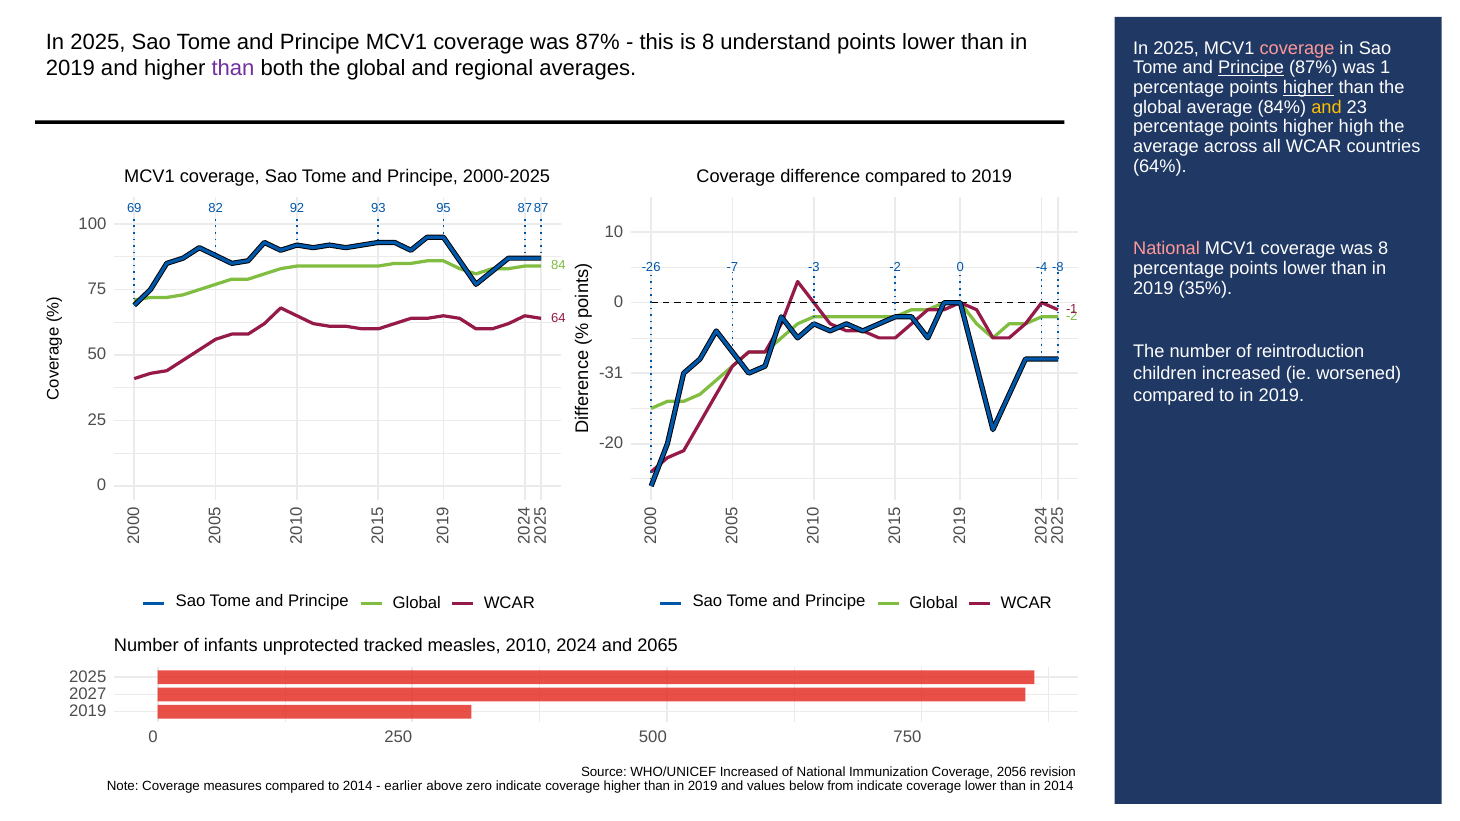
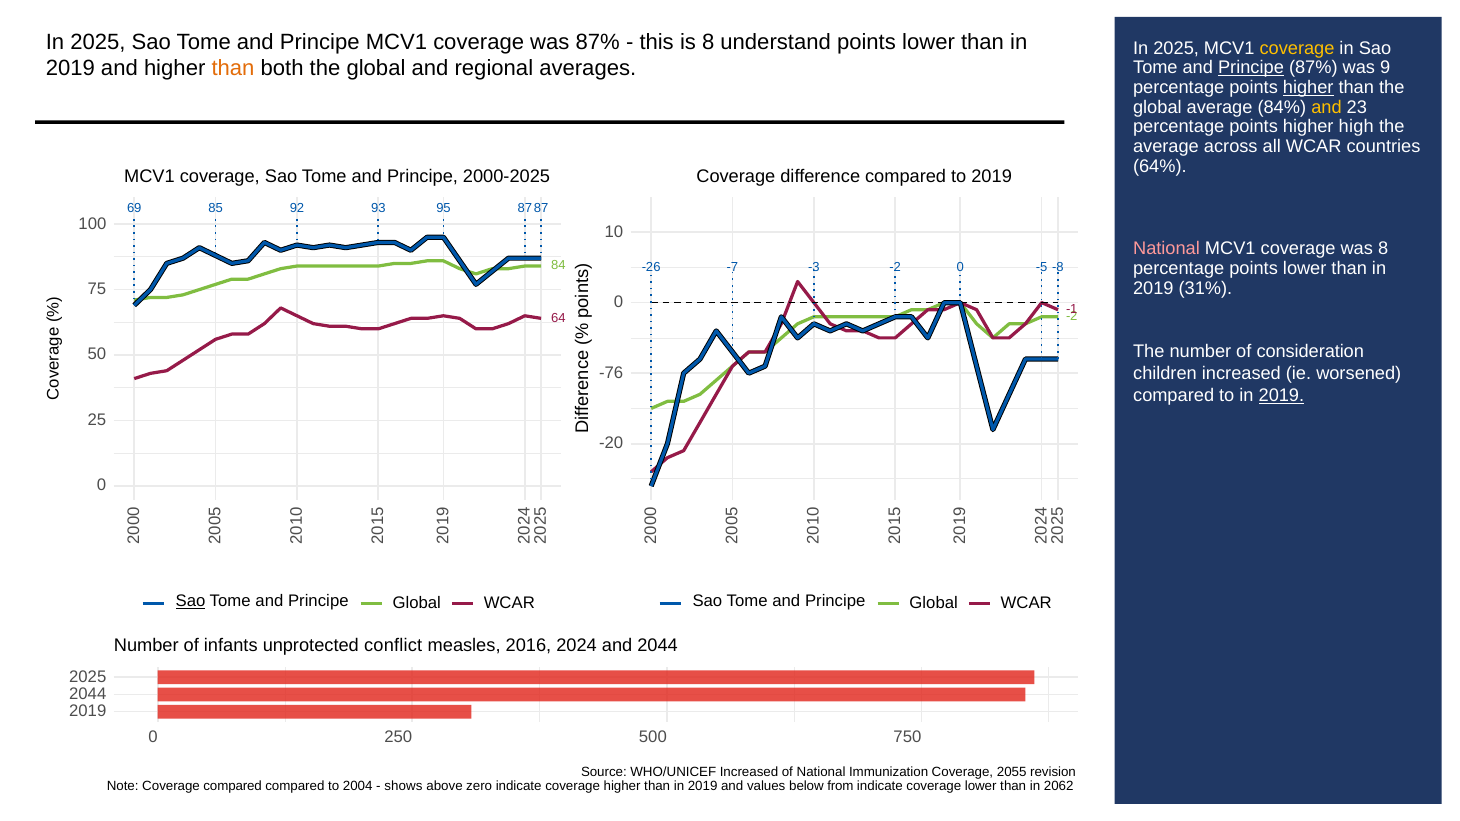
coverage colour: pink -> yellow (1297, 48)
than colour: purple -> orange (233, 69)
was 1: 1 -> 9 (1385, 68)
82: 82 -> 85 (216, 208)
-4: -4 -> -5 (1042, 267)
35%: 35% -> 31% (1205, 288)
reintroduction: reintroduction -> consideration (1310, 352)
-31: -31 -> -76 (611, 373)
2019 underline: none -> present (1281, 395)
Sao underline: none -> present (190, 602)
tracked: tracked -> conflict (393, 646)
2010: 2010 -> 2016 (528, 646)
and 2065: 2065 -> 2044 (658, 646)
2027: 2027 -> 2044 (88, 694)
2056: 2056 -> 2055 (1012, 772)
Coverage measures: measures -> compared (233, 786)
to 2014: 2014 -> 2004 (358, 786)
earlier: earlier -> shows (403, 786)
in 2014: 2014 -> 2062 (1059, 786)
